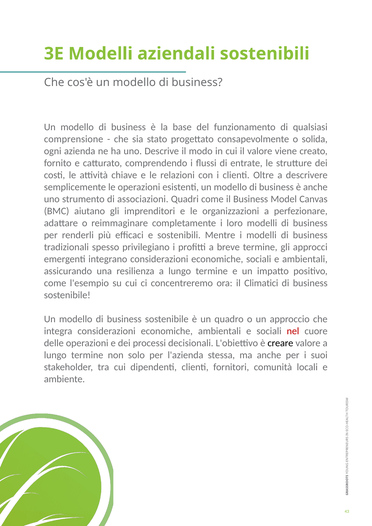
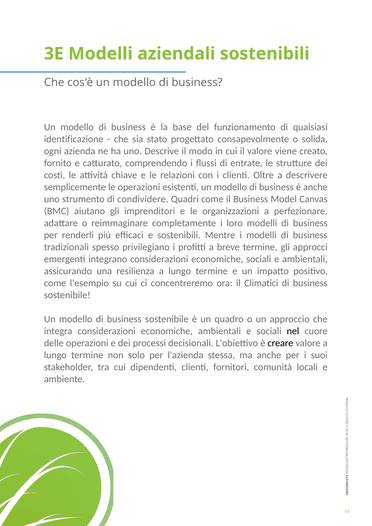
comprensione: comprensione -> identificazione (74, 139)
associazioni: associazioni -> condividere (143, 199)
nel colour: red -> black (293, 331)
